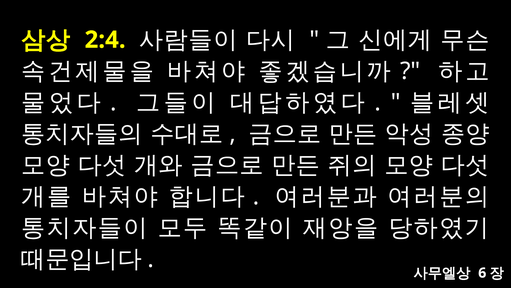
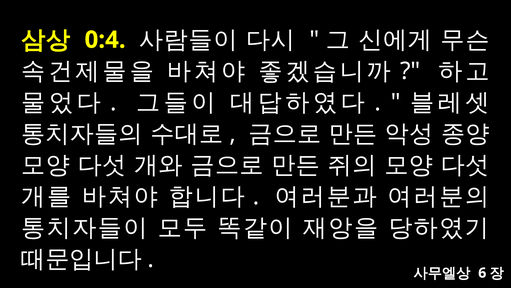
2:4: 2:4 -> 0:4 (105, 40)
